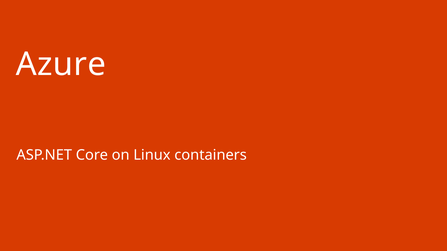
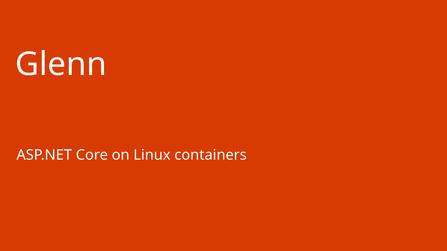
Azure: Azure -> Glenn (61, 64)
